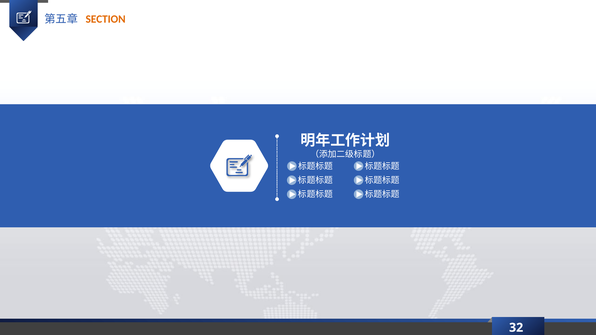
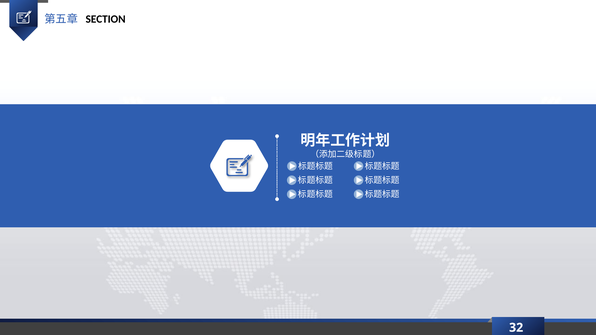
SECTION colour: orange -> black (106, 19)
